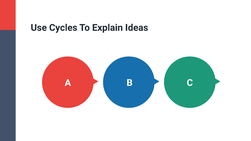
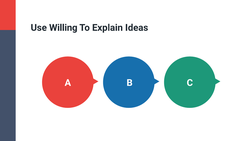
Cycles: Cycles -> Willing (63, 28)
